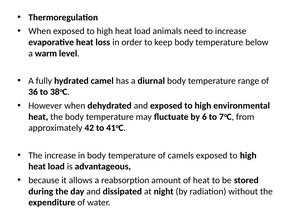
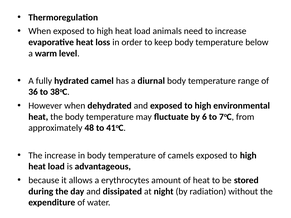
42: 42 -> 48 (89, 128)
reabsorption: reabsorption -> erythrocytes (125, 180)
